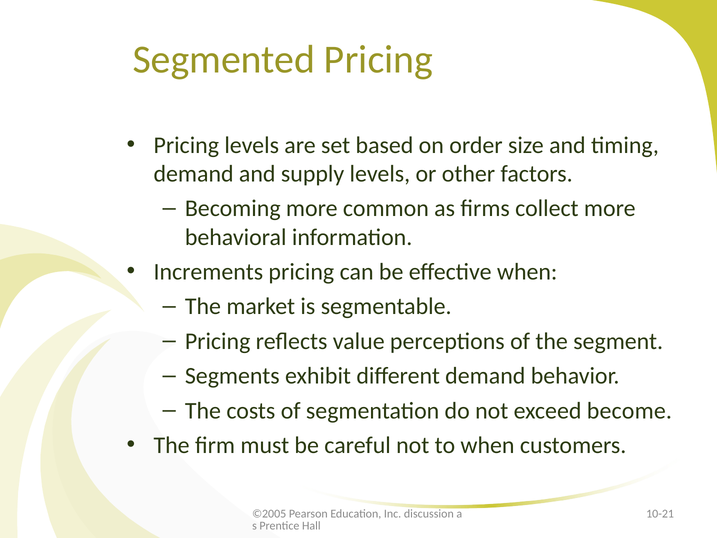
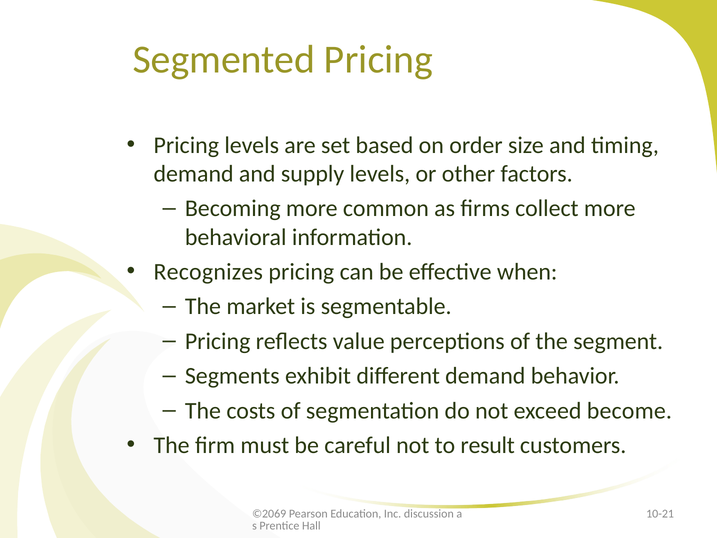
Increments: Increments -> Recognizes (208, 272)
to when: when -> result (488, 445)
©2005: ©2005 -> ©2069 (269, 513)
